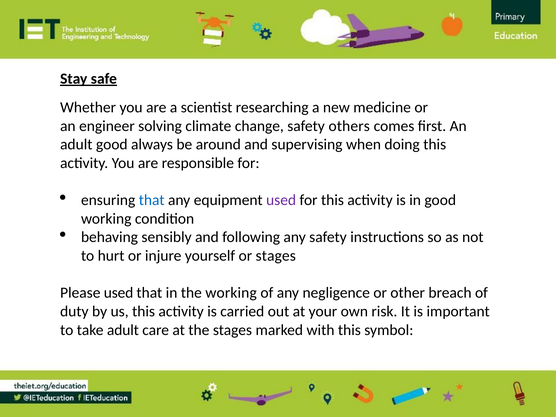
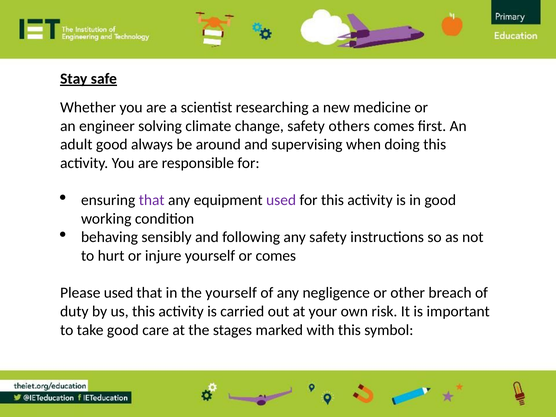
that colour: blue -> purple (152, 200)
or stages: stages -> comes (276, 256)
the working: working -> yourself (231, 293)
take adult: adult -> good (123, 330)
